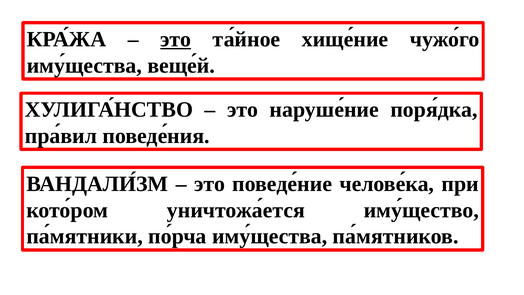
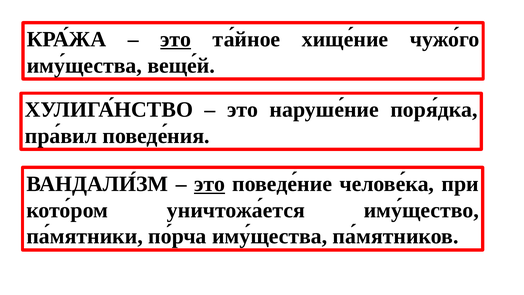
это underline: none -> present (210, 184)
